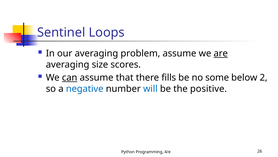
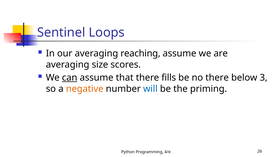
problem: problem -> reaching (140, 53)
are underline: present -> none (221, 53)
no some: some -> there (217, 77)
2: 2 -> 3 (264, 77)
negative colour: blue -> orange (85, 88)
positive: positive -> priming (209, 88)
